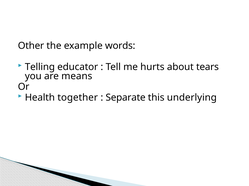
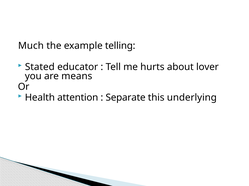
Other: Other -> Much (31, 46)
words: words -> telling (120, 46)
Telling: Telling -> Stated (40, 67)
tears: tears -> lover (207, 67)
together: together -> attention (78, 98)
